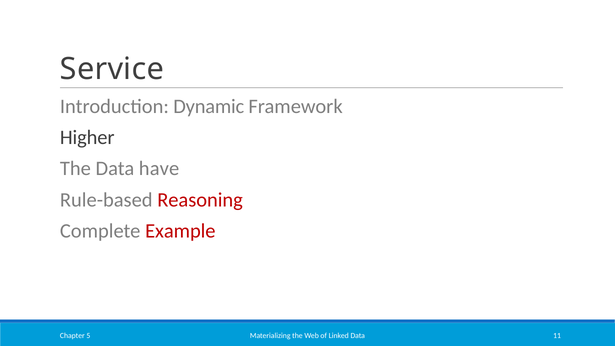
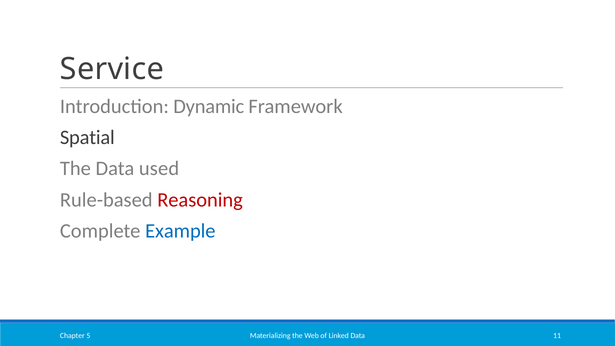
Higher: Higher -> Spatial (87, 137)
have: have -> used (159, 169)
Example colour: red -> blue (180, 231)
